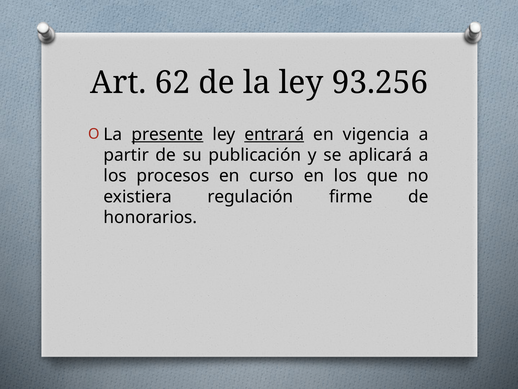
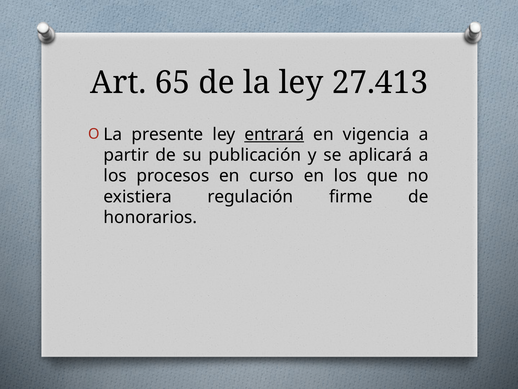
62: 62 -> 65 (172, 83)
93.256: 93.256 -> 27.413 (380, 83)
presente underline: present -> none (167, 134)
